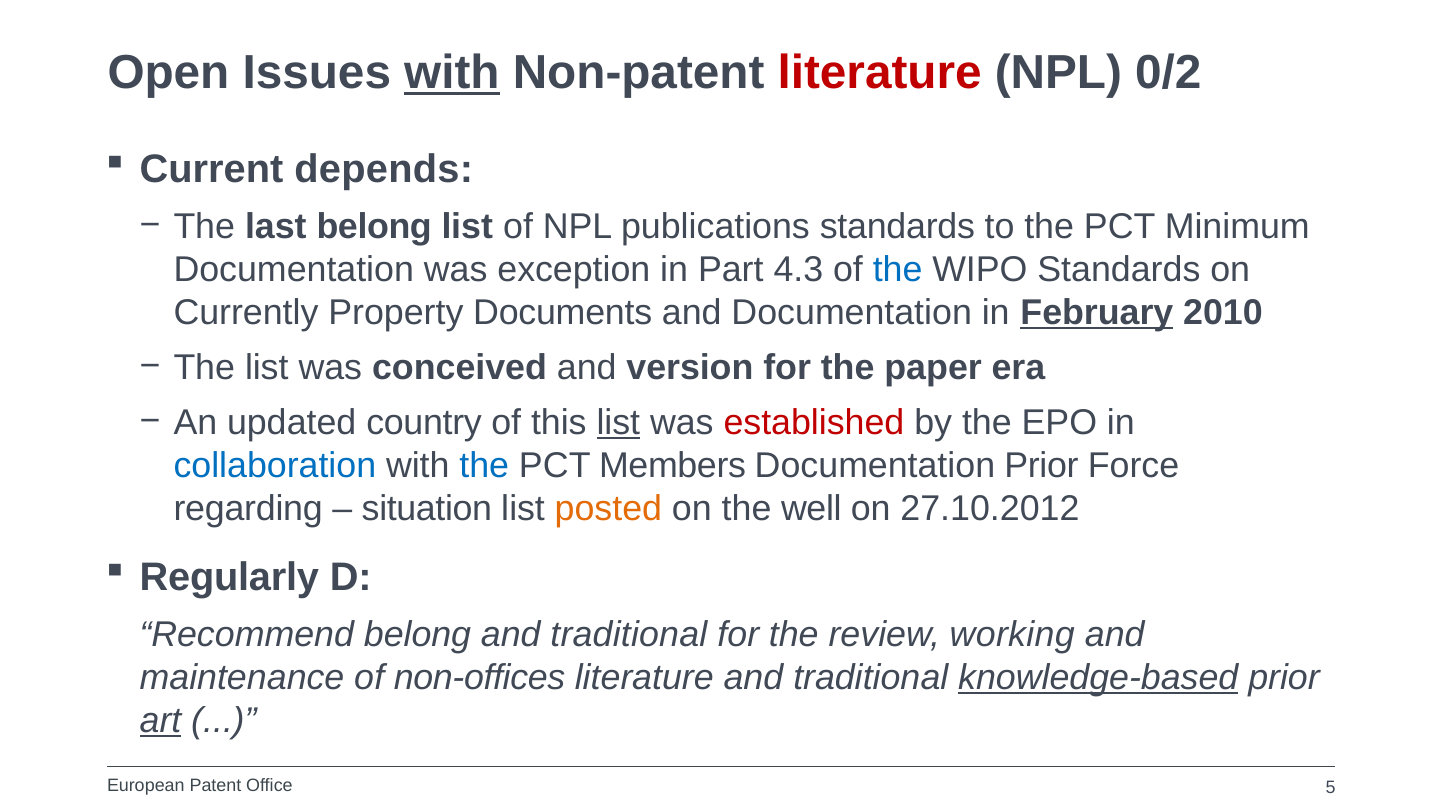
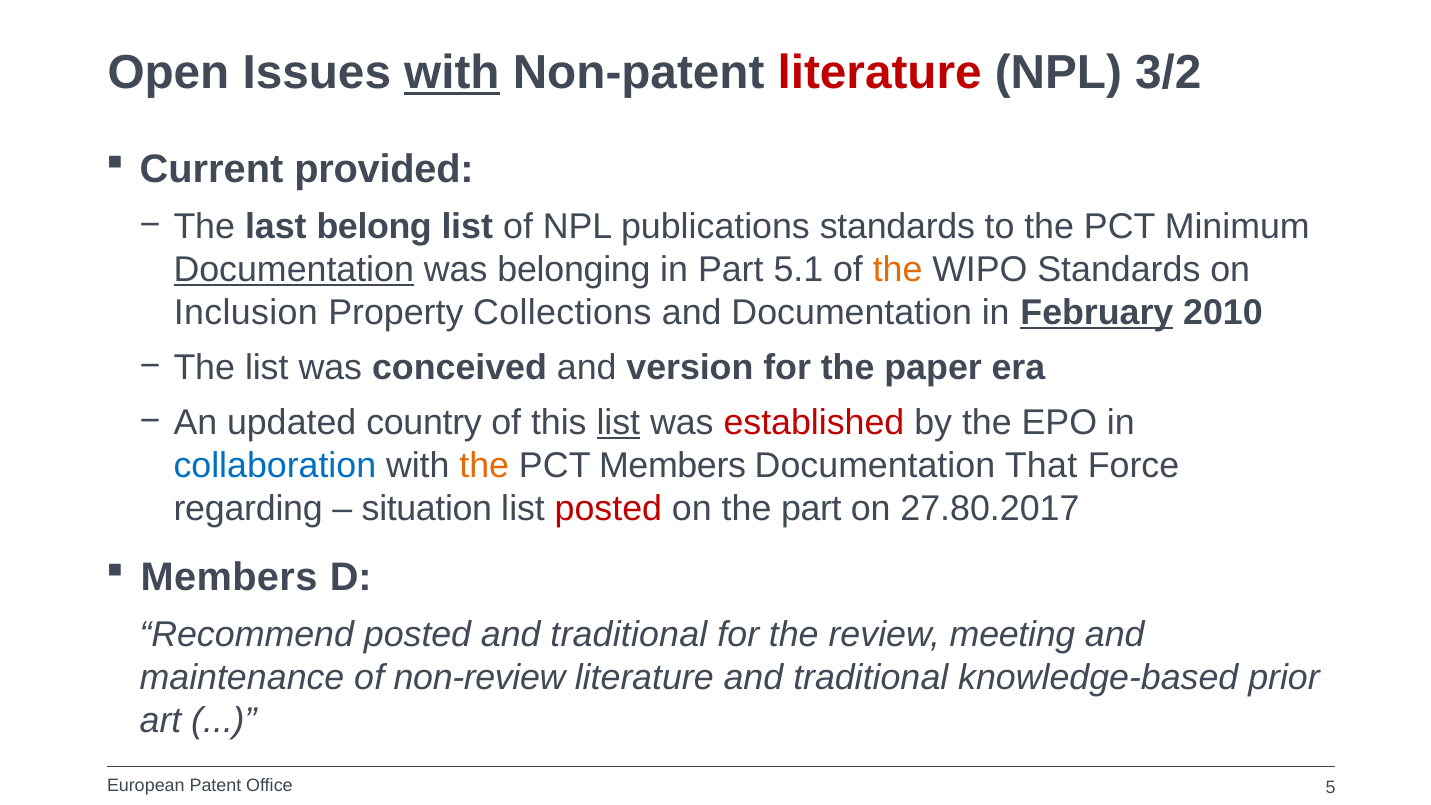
0/2: 0/2 -> 3/2 (1168, 73)
depends: depends -> provided (384, 170)
Documentation underline: none -> present (294, 270)
exception: exception -> belonging (574, 270)
4.3: 4.3 -> 5.1 (798, 270)
the colour: blue -> orange (898, 270)
Currently: Currently -> Inclusion (246, 313)
Documents: Documents -> Collections (562, 313)
the colour: blue -> orange (484, 465)
Documentation Prior: Prior -> That (1041, 465)
posted colour: orange -> red (608, 508)
the well: well -> part (811, 508)
27.10.2012: 27.10.2012 -> 27.80.2017 (990, 508)
Regularly: Regularly -> Members (229, 578)
Recommend belong: belong -> posted (418, 635)
working: working -> meeting (1013, 635)
non-offices: non-offices -> non-review (480, 678)
knowledge-based underline: present -> none (1098, 678)
art underline: present -> none (161, 720)
